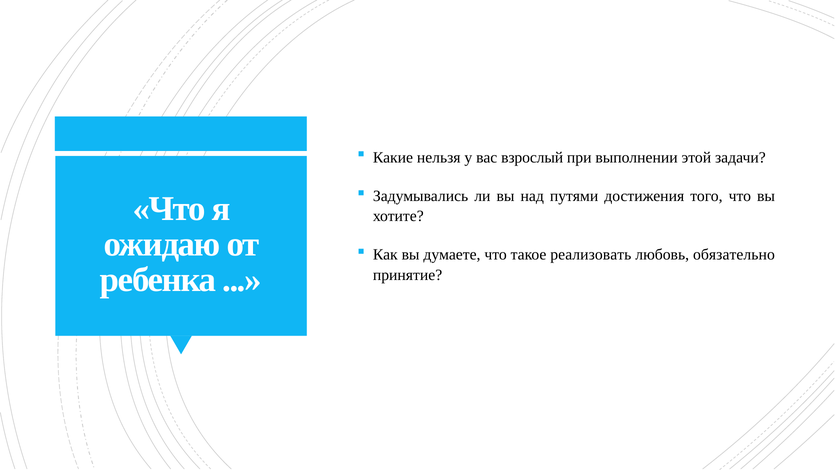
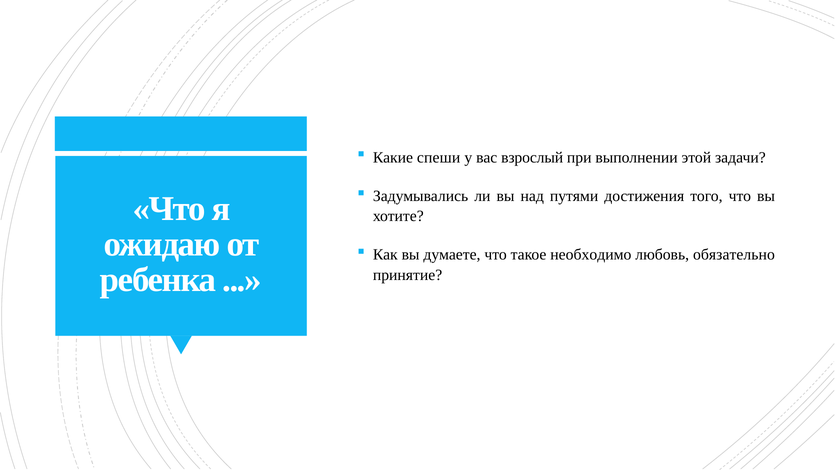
нельзя: нельзя -> спеши (439, 157)
реализовать: реализовать -> необходимо (591, 255)
